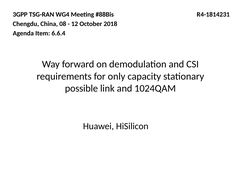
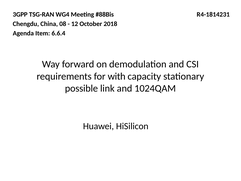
only: only -> with (117, 76)
